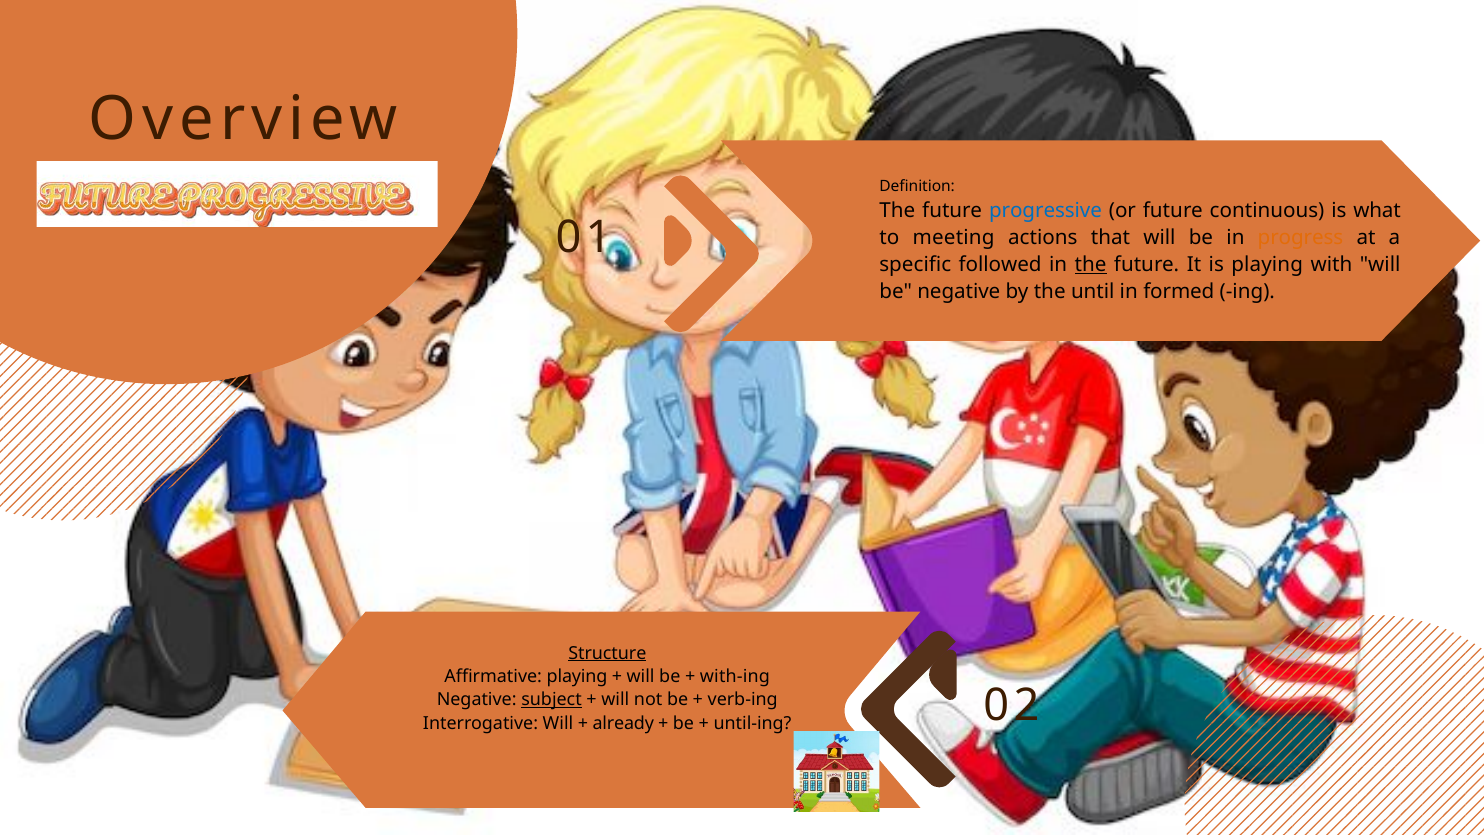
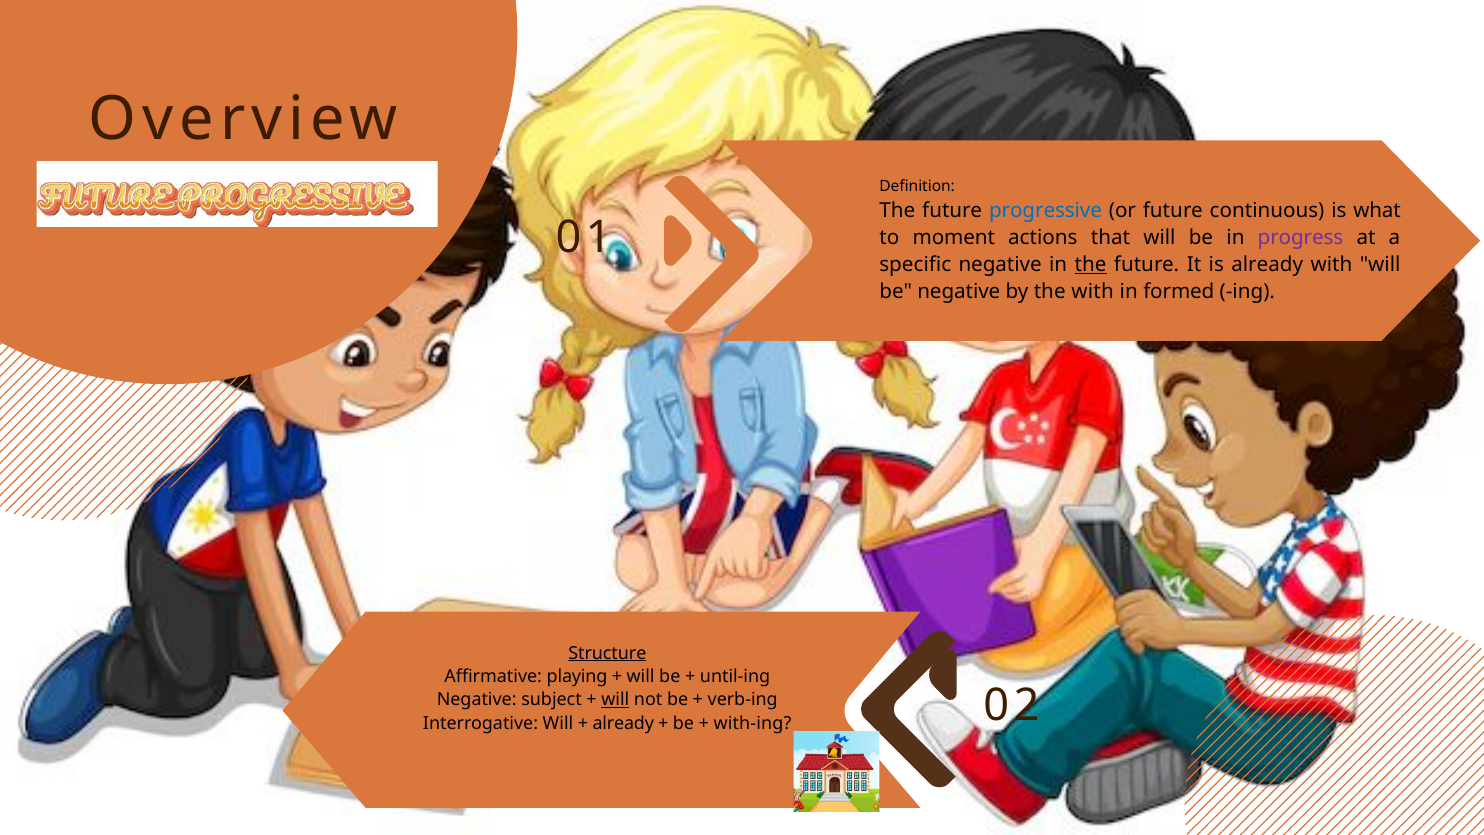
meeting: meeting -> moment (954, 238)
progress colour: orange -> purple (1301, 238)
specific followed: followed -> negative (1000, 264)
is playing: playing -> already (1267, 264)
the until: until -> with (1093, 291)
with-ing: with-ing -> until-ing (735, 676)
subject underline: present -> none (552, 700)
will underline: none -> present (615, 700)
until-ing: until-ing -> with-ing (752, 723)
